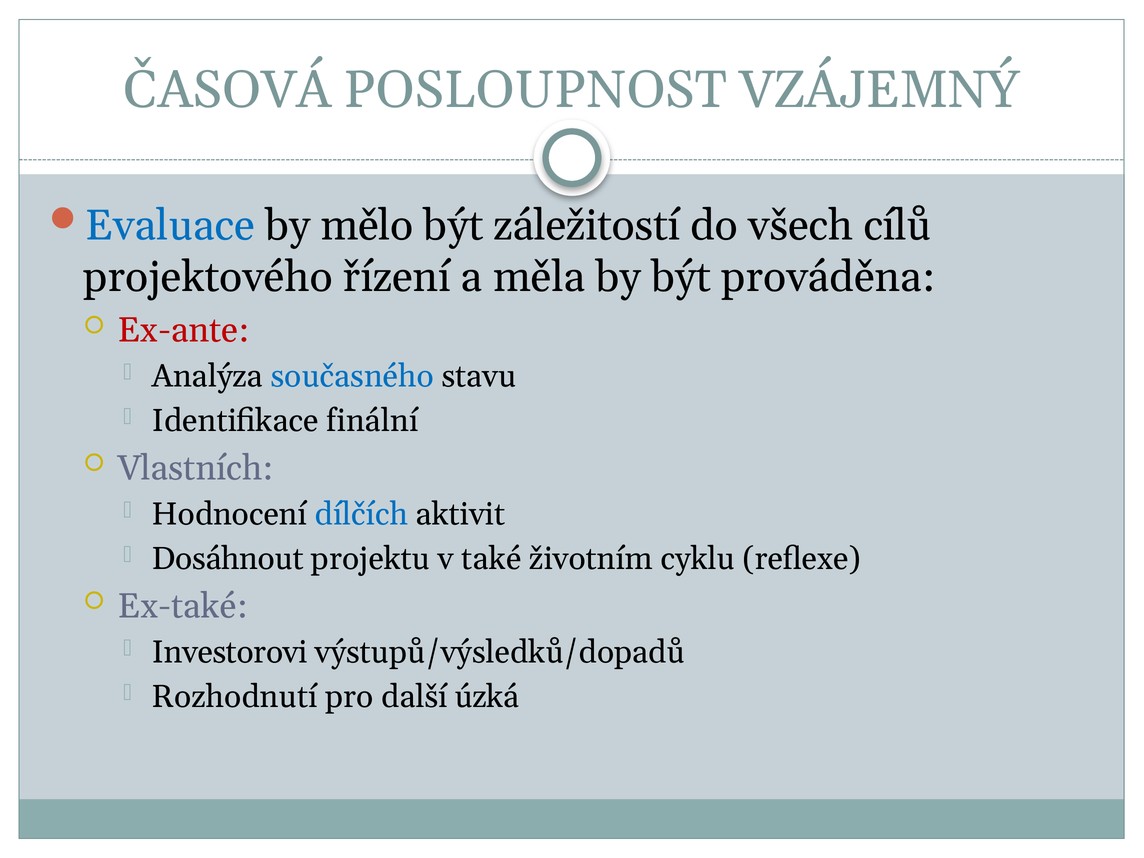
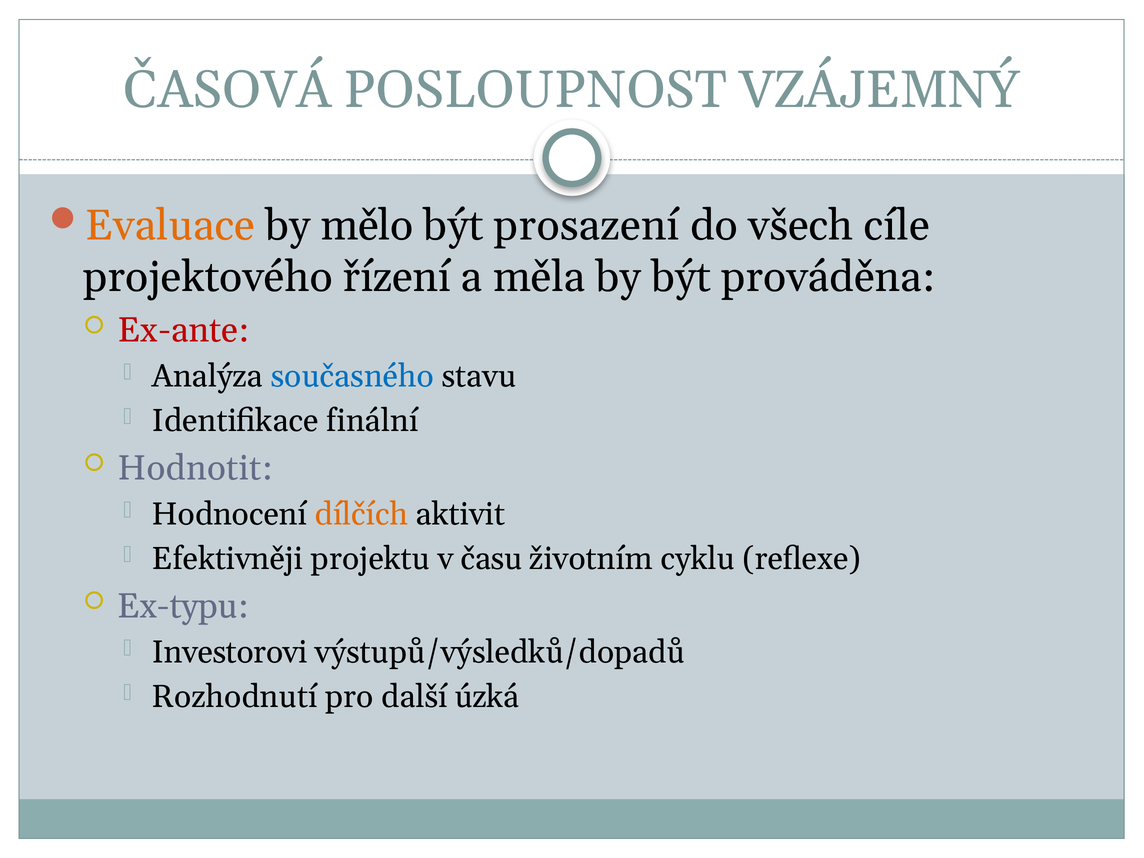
Evaluace colour: blue -> orange (170, 225)
záležitostí: záležitostí -> prosazení (587, 225)
cílů: cílů -> cíle (897, 225)
Vlastních: Vlastních -> Hodnotit (195, 468)
dílčích colour: blue -> orange (361, 514)
Dosáhnout: Dosáhnout -> Efektivněji (228, 559)
také: také -> času (492, 559)
Ex-také: Ex-také -> Ex-typu (183, 606)
